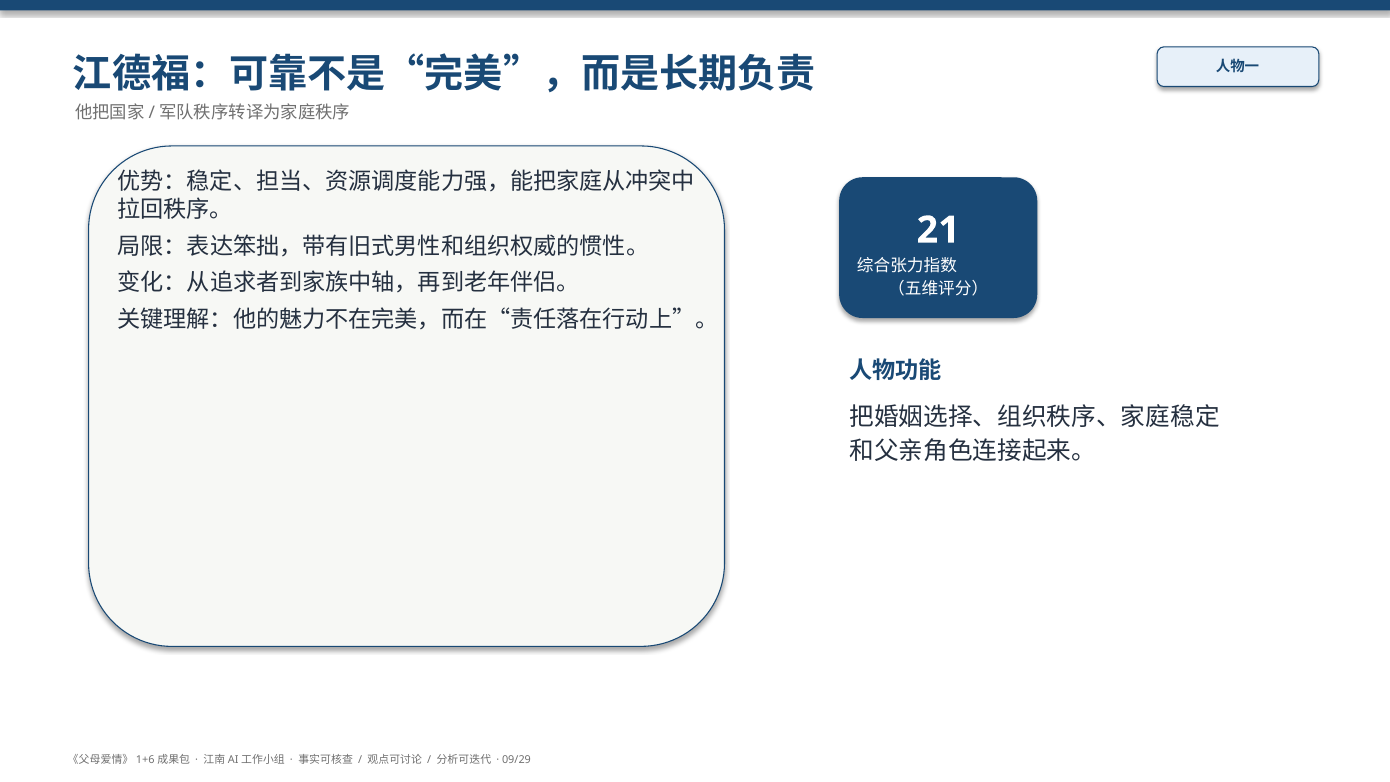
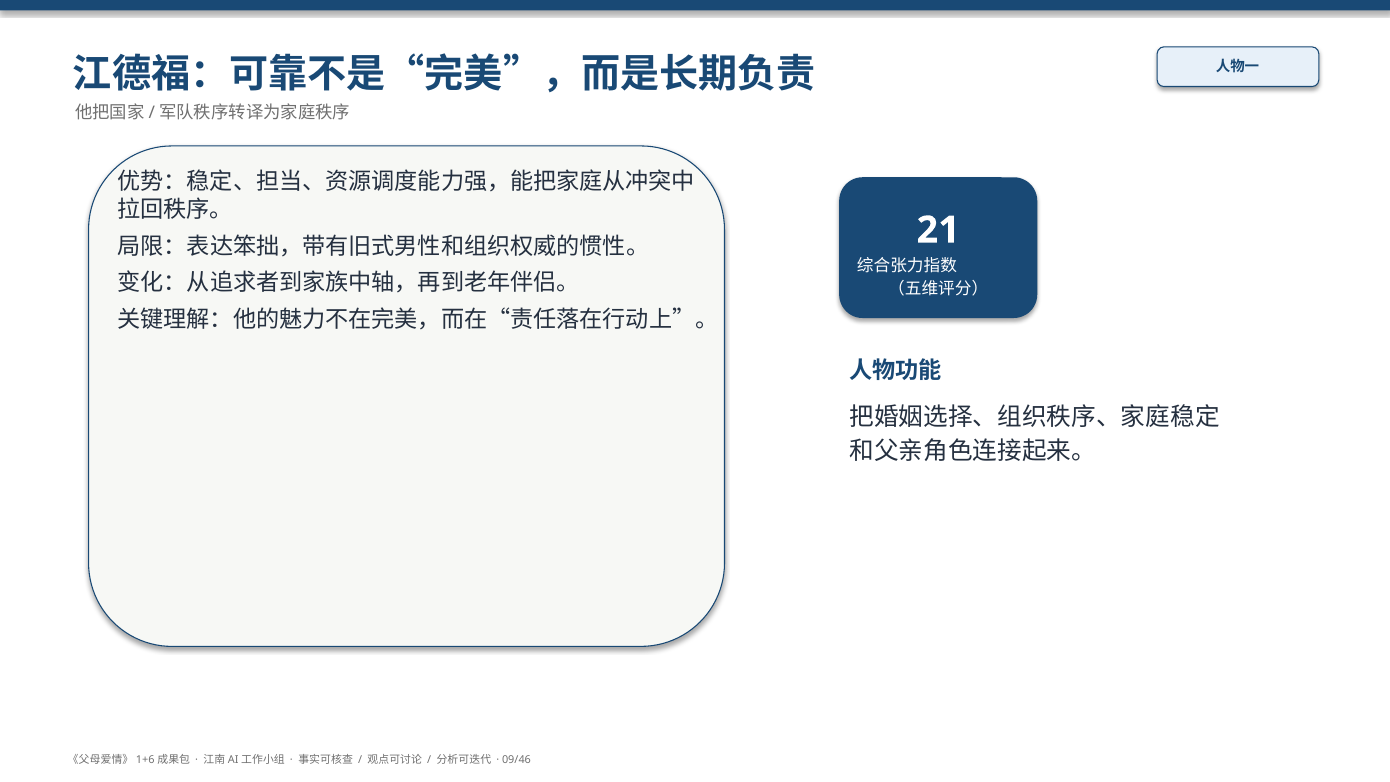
09/29: 09/29 -> 09/46 (516, 760)
